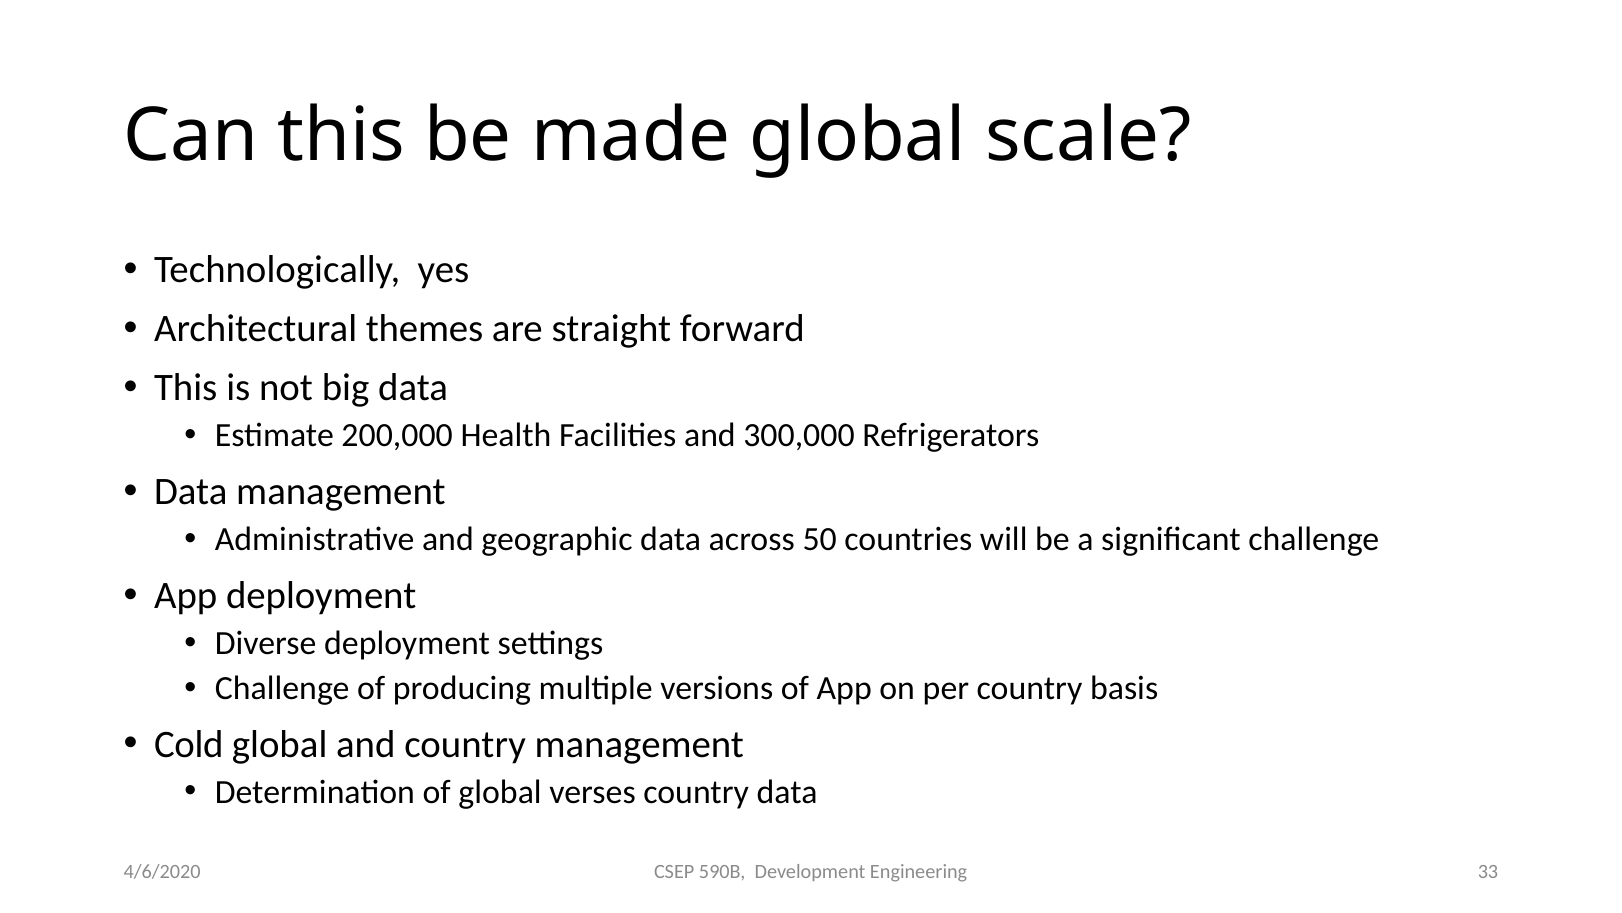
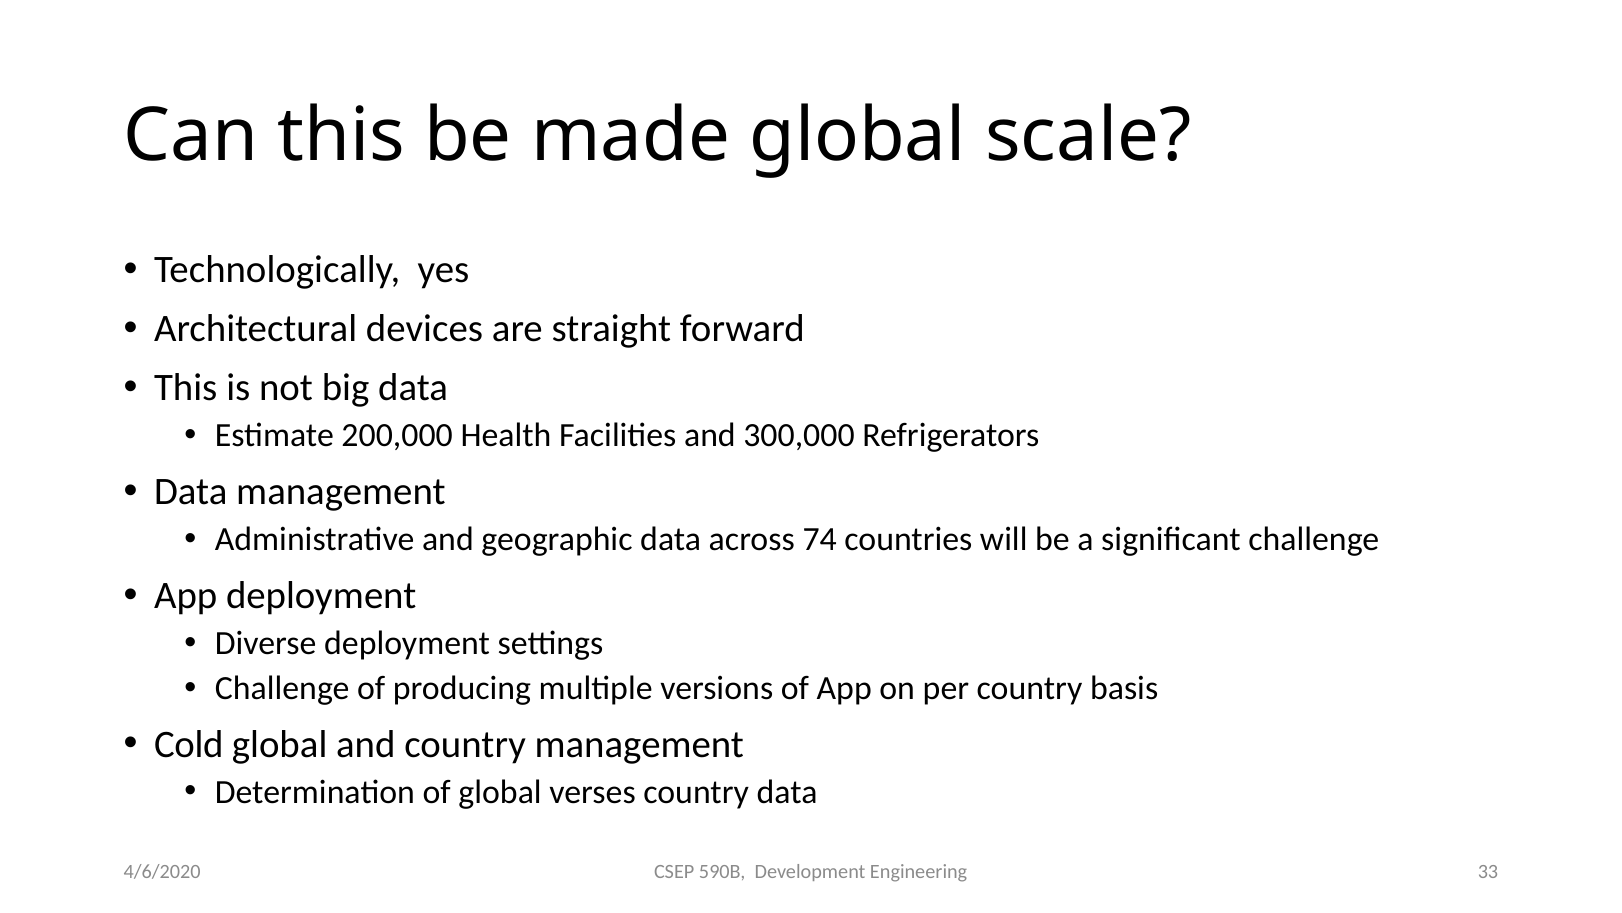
themes: themes -> devices (425, 329)
50: 50 -> 74 (820, 539)
